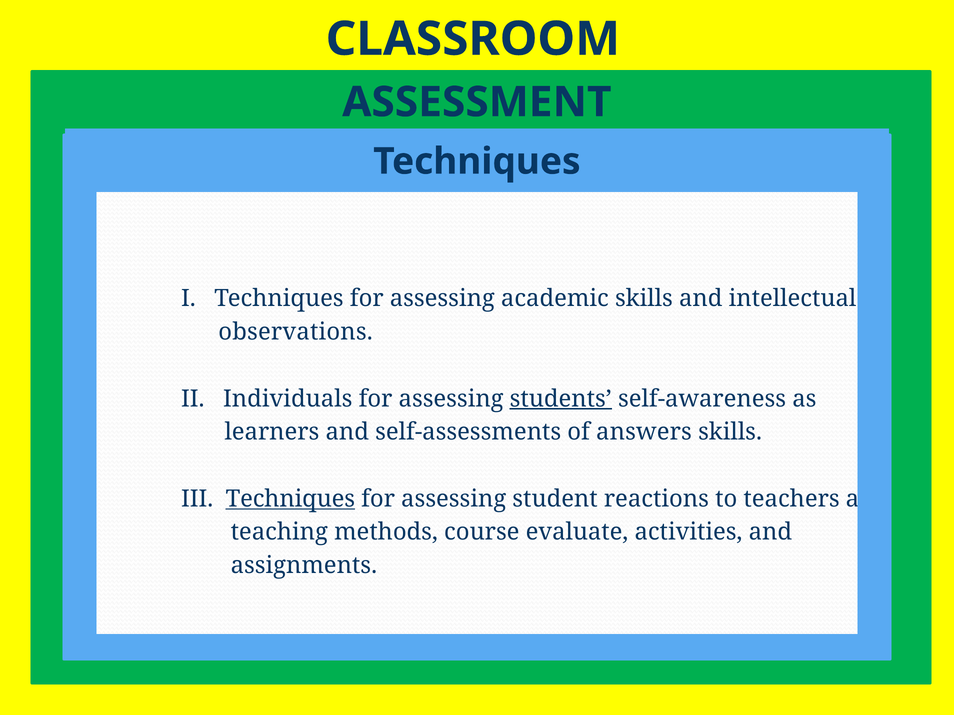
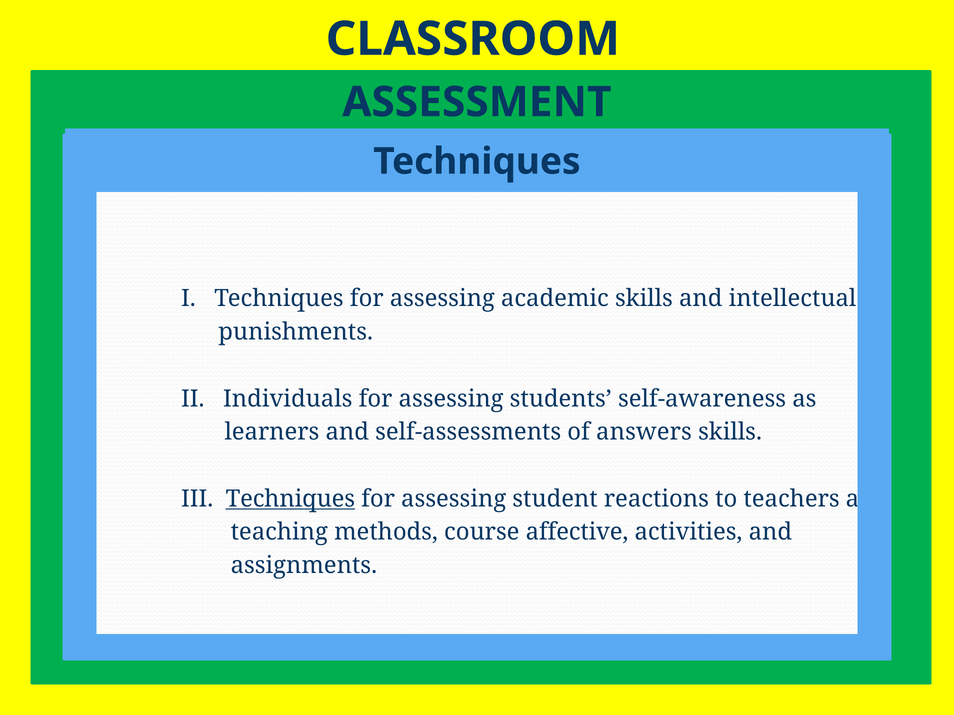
observations: observations -> punishments (296, 332)
students underline: present -> none (561, 399)
evaluate: evaluate -> affective (577, 532)
